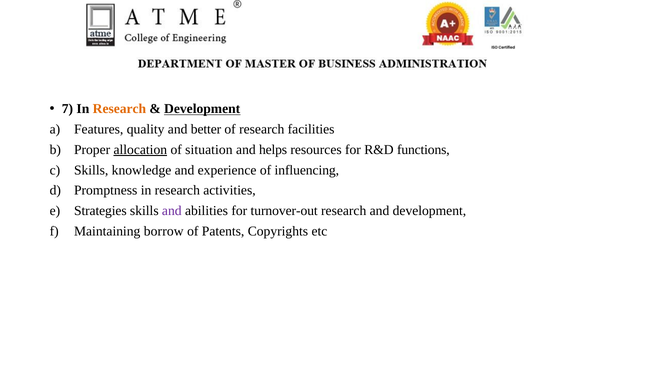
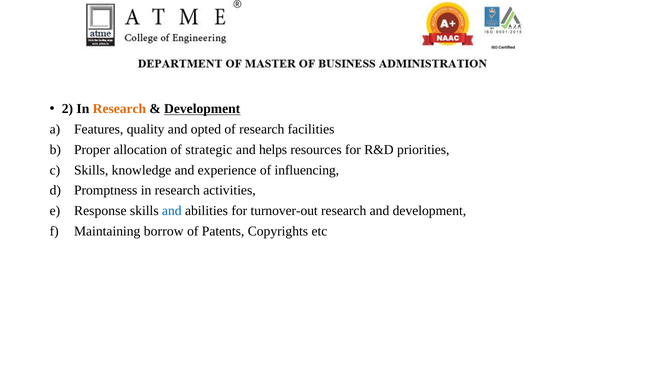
7: 7 -> 2 (67, 109)
better: better -> opted (206, 129)
allocation underline: present -> none (140, 150)
situation: situation -> strategic (209, 150)
functions: functions -> priorities (423, 150)
Strategies: Strategies -> Response (100, 211)
and colour: purple -> blue (172, 211)
